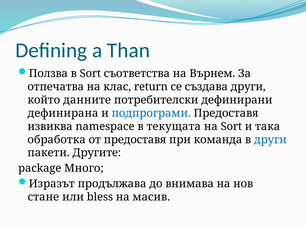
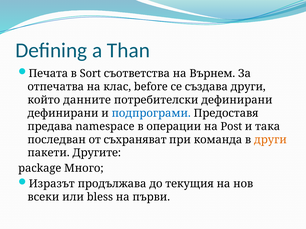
Ползва: Ползва -> Печата (48, 74)
return: return -> before (151, 87)
дефинирана: дефинирана -> дефинирани (63, 113)
извиква: извиква -> предава (50, 127)
текущата: текущата -> операции (174, 127)
на Sort: Sort -> Post (231, 127)
обработка: обработка -> последван (57, 140)
от предоставя: предоставя -> съхраняват (135, 140)
други colour: blue -> orange (270, 140)
внимава: внимава -> текущия (190, 184)
стане: стане -> всеки (43, 197)
масив: масив -> първи (151, 197)
